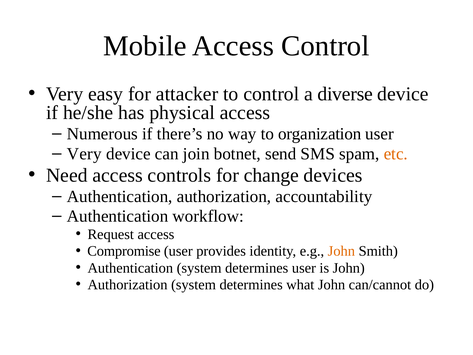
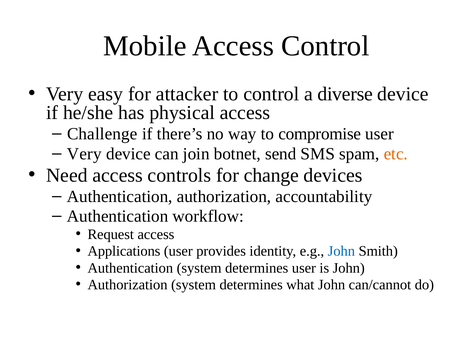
Numerous: Numerous -> Challenge (102, 134)
organization: organization -> compromise (320, 134)
Compromise: Compromise -> Applications (124, 251)
John colour: orange -> blue (341, 251)
